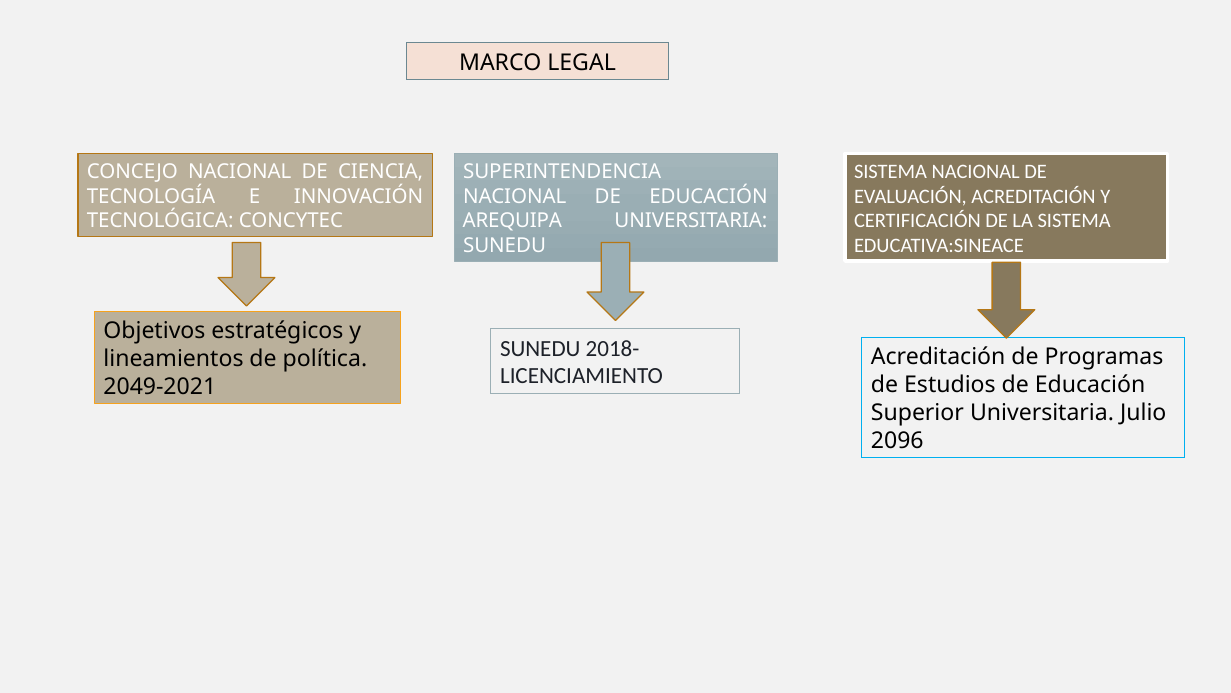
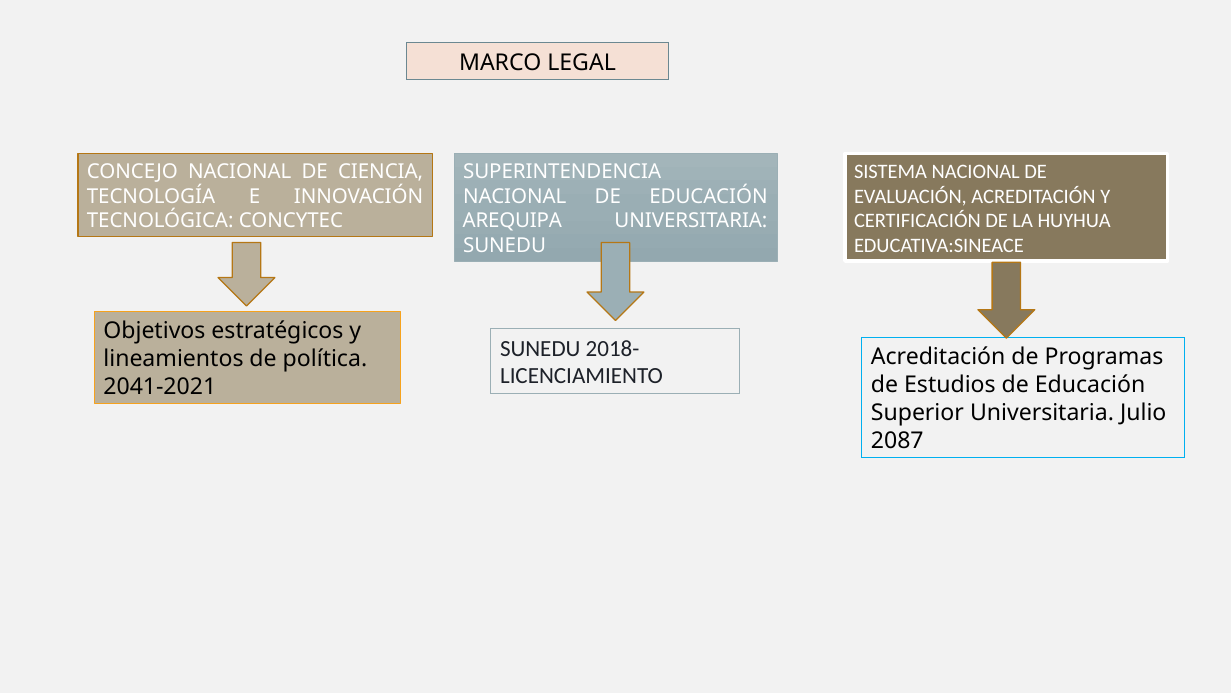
LA SISTEMA: SISTEMA -> HUYHUA (1074, 221)
2049-2021: 2049-2021 -> 2041-2021 (160, 386)
2096: 2096 -> 2087 (897, 440)
